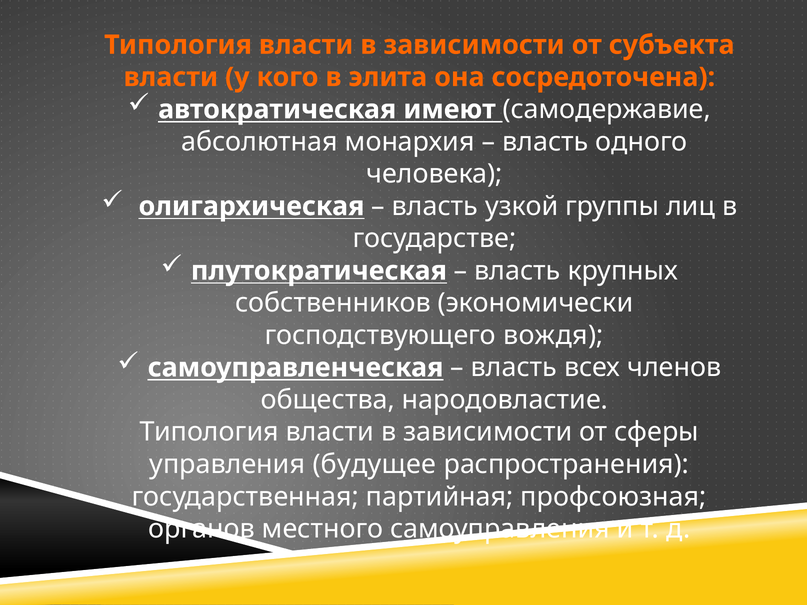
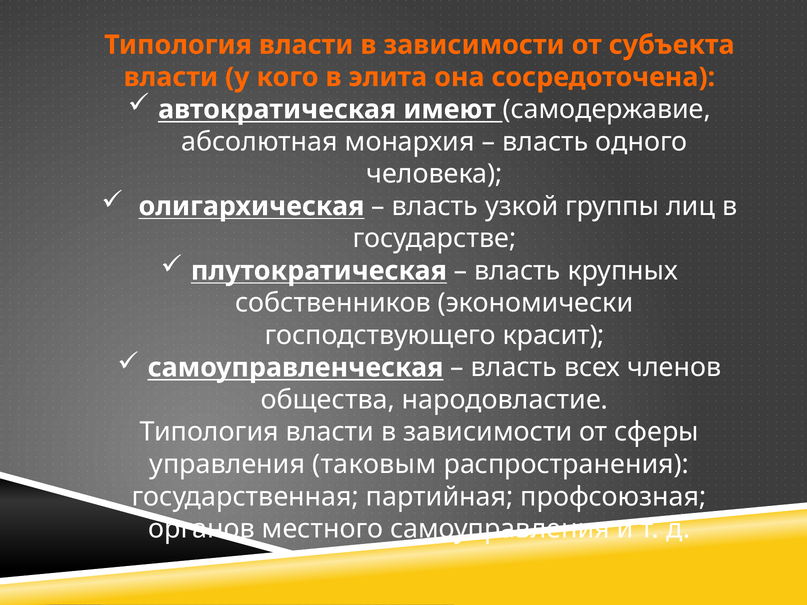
вождя: вождя -> красит (554, 335)
будущее: будущее -> таковым (374, 465)
